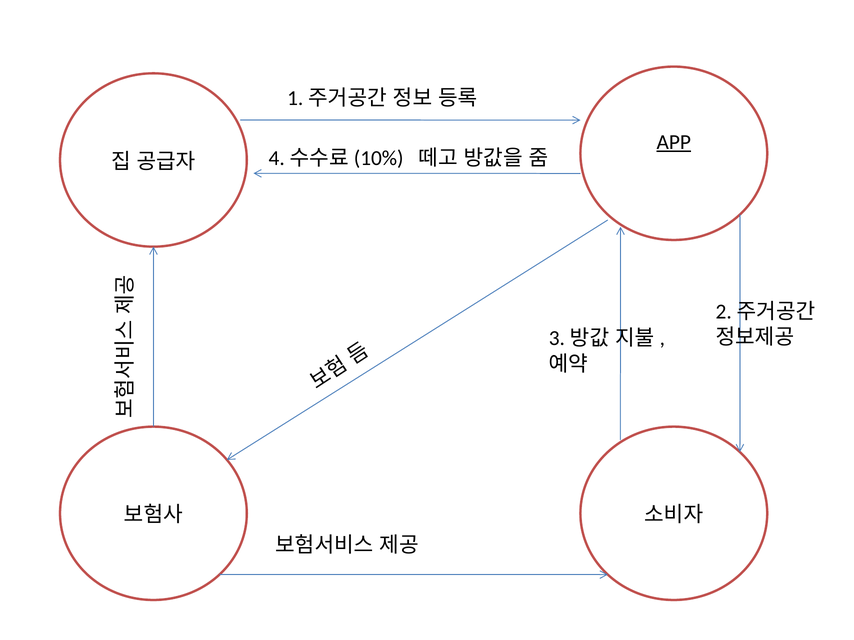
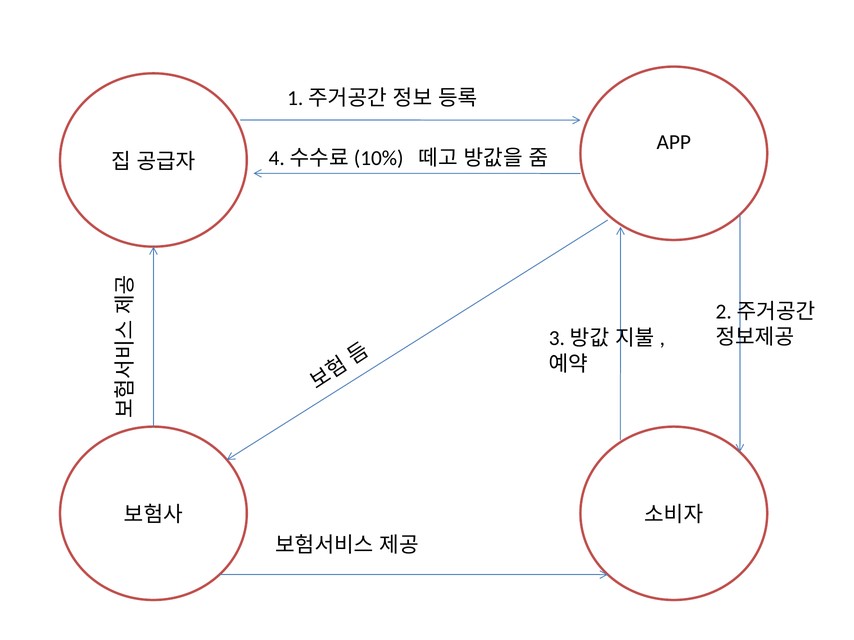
APP underline: present -> none (674, 142)
